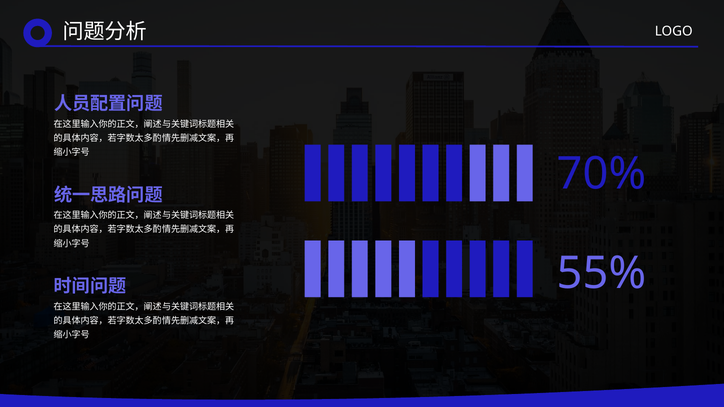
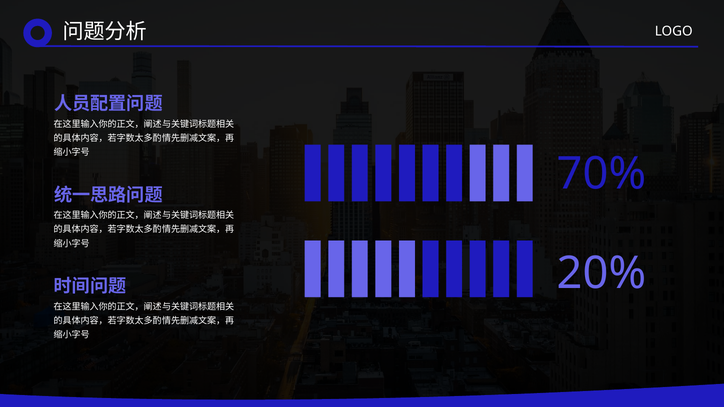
55%: 55% -> 20% (602, 273)
